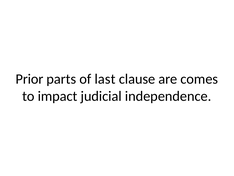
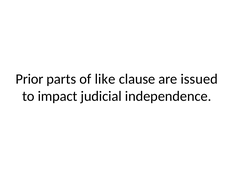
last: last -> like (105, 79)
comes: comes -> issued (199, 79)
